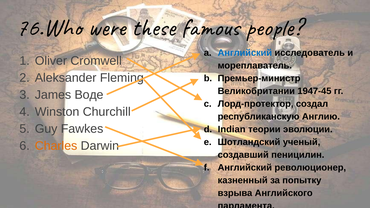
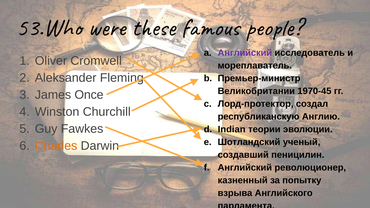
76.Who: 76.Who -> 53.Who (49, 28)
Английский colour: blue -> purple (245, 53)
1947-45: 1947-45 -> 1970-45 (314, 91)
Воде: Воде -> Once (89, 95)
